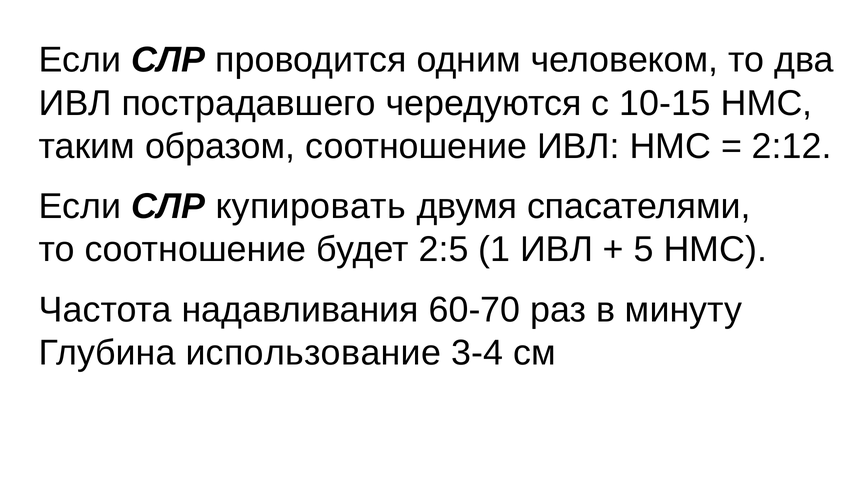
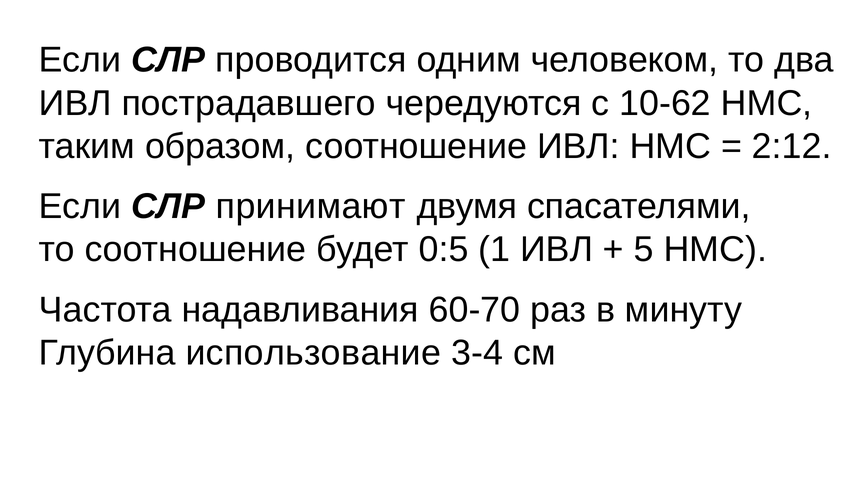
10-15: 10-15 -> 10-62 (665, 103)
купировать: купировать -> принимают (311, 206)
2:5: 2:5 -> 0:5 (444, 249)
